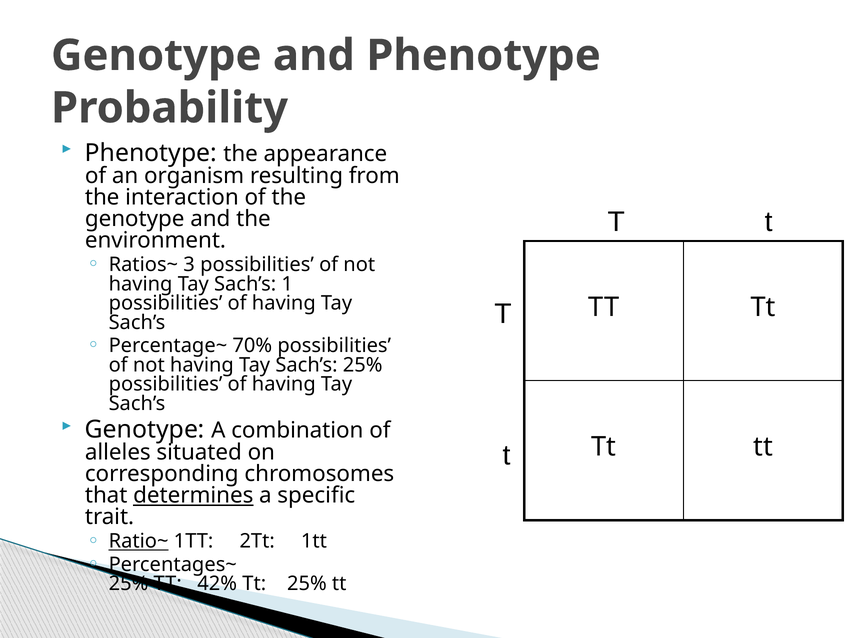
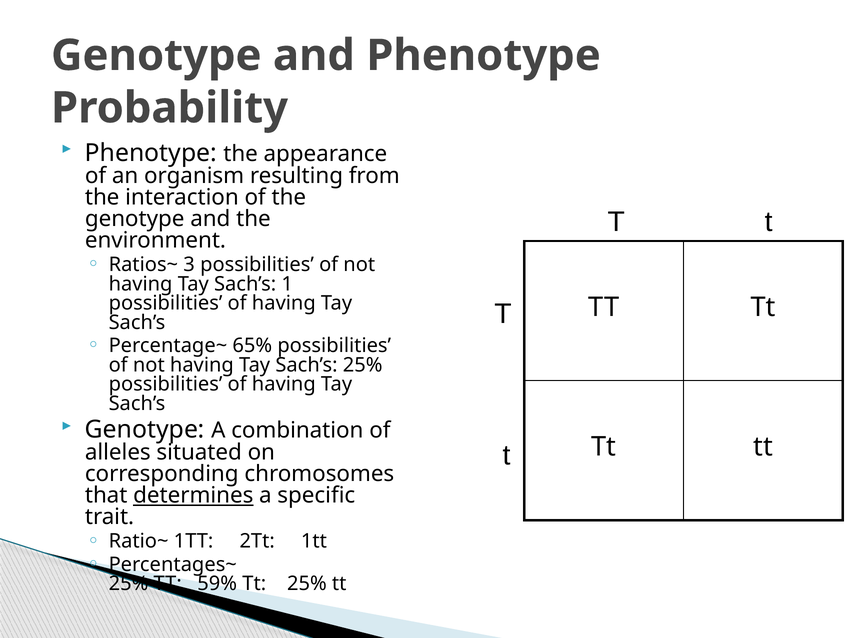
70%: 70% -> 65% (252, 345)
Ratio~ underline: present -> none (139, 541)
42%: 42% -> 59% (217, 583)
